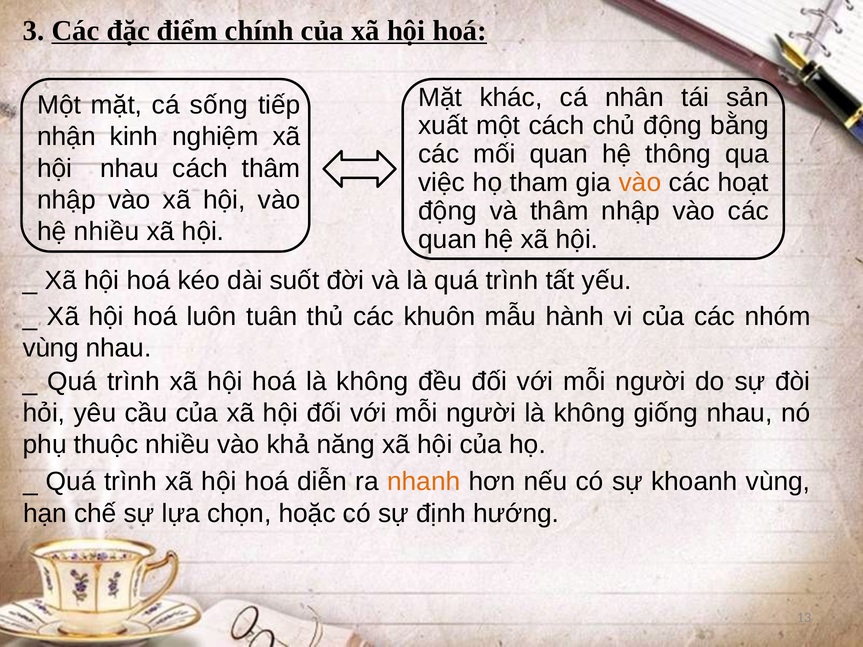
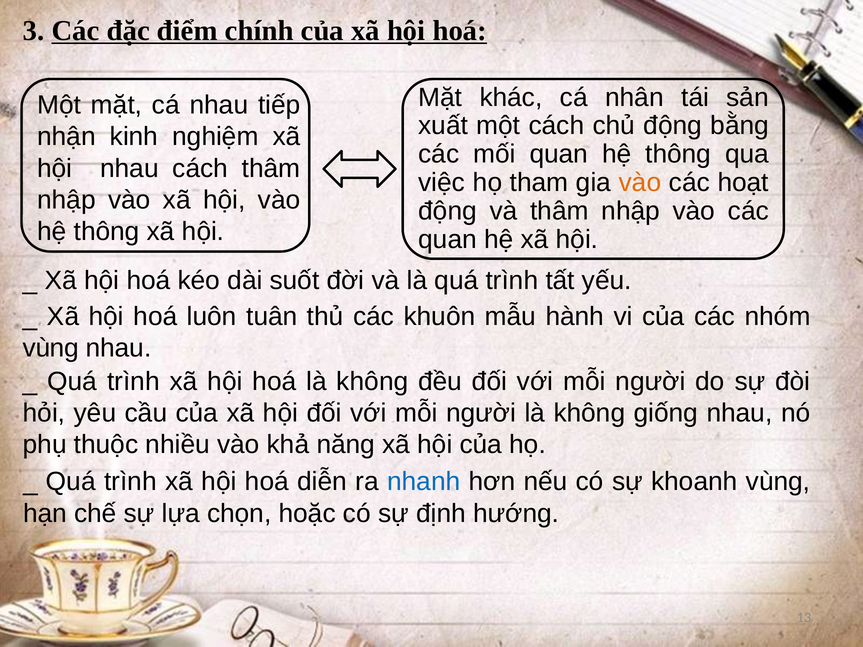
cá sống: sống -> nhau (219, 105)
nhiều: nhiều -> thông (107, 232)
nhanh colour: orange -> blue (424, 482)
